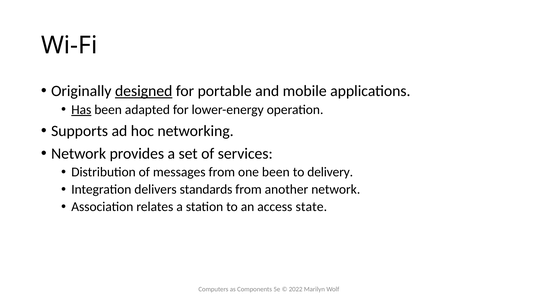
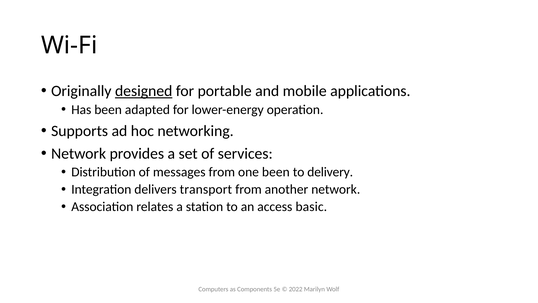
Has underline: present -> none (81, 110)
standards: standards -> transport (206, 189)
state: state -> basic (311, 207)
